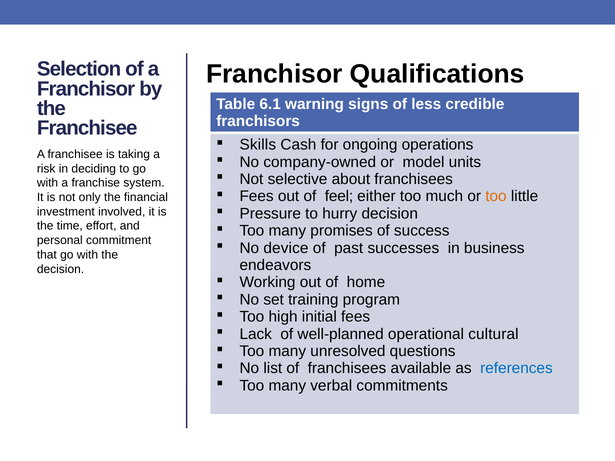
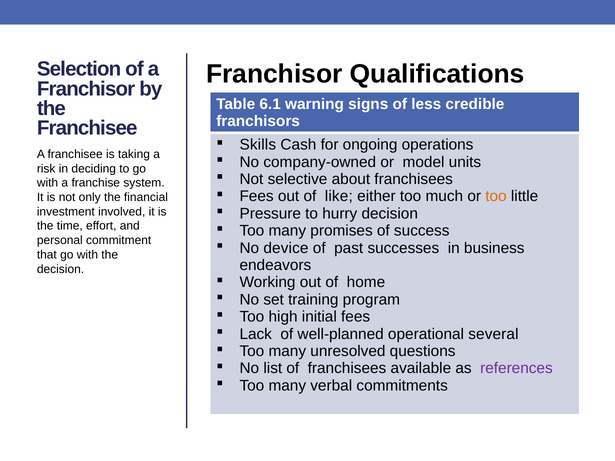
feel: feel -> like (339, 196)
cultural: cultural -> several (493, 334)
references colour: blue -> purple (516, 369)
